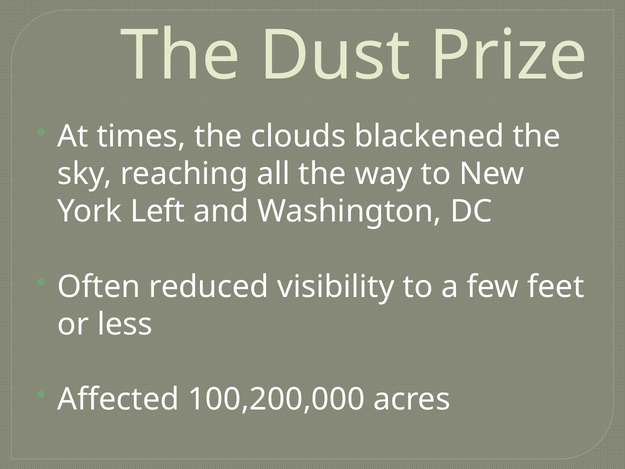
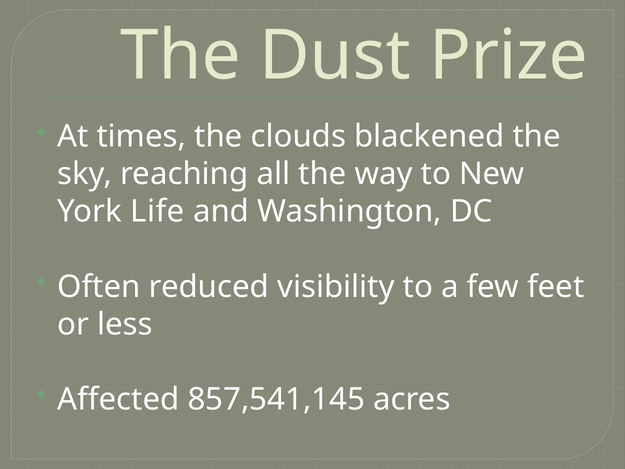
Left: Left -> Life (157, 212)
100,200,000: 100,200,000 -> 857,541,145 (276, 399)
